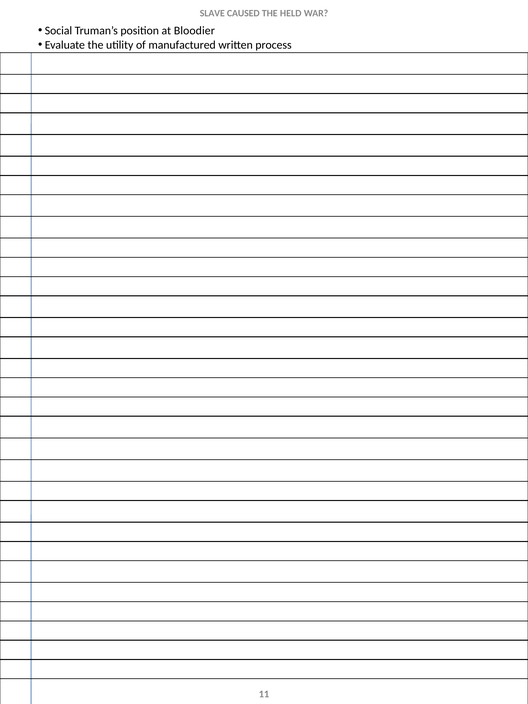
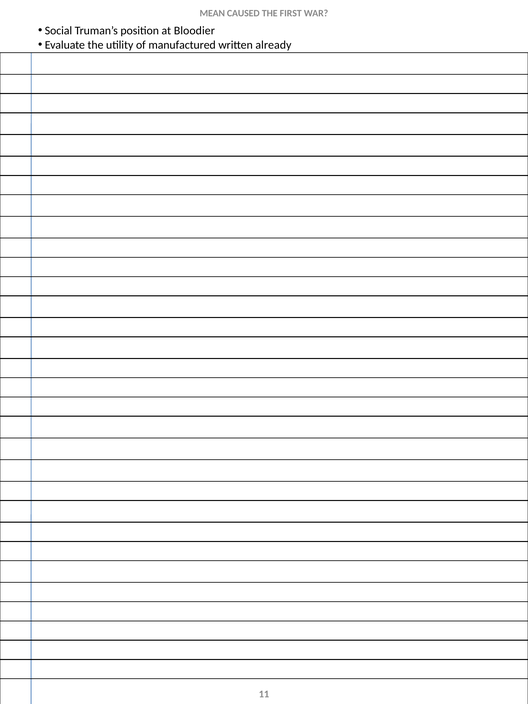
SLAVE: SLAVE -> MEAN (212, 13)
HELD: HELD -> FIRST (291, 13)
process: process -> already (273, 45)
